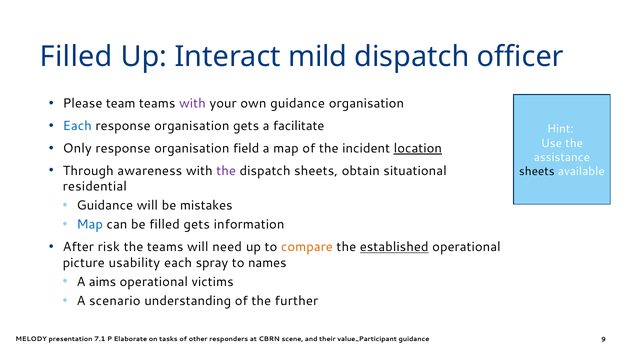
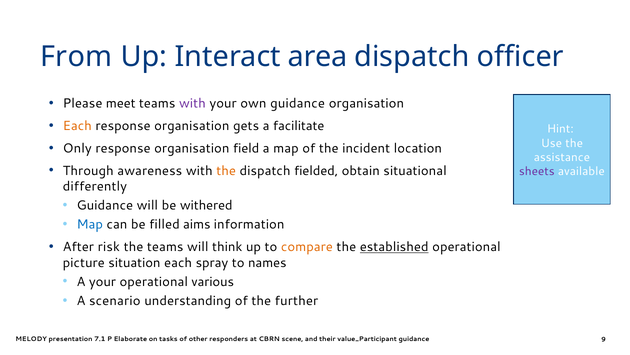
Filled: Filled -> From (76, 57)
mild: mild -> area (318, 57)
team: team -> meet (121, 103)
Each colour: blue -> orange (77, 126)
location underline: present -> none (418, 148)
the colour: purple -> orange (226, 170)
dispatch sheets: sheets -> fielded (316, 170)
sheets colour: black -> purple (537, 171)
residential: residential -> differently (95, 186)
mistakes: mistakes -> withered (206, 205)
filled gets: gets -> aims (197, 224)
need: need -> think (227, 247)
usability: usability -> situation (134, 262)
A aims: aims -> your (102, 281)
victims: victims -> various (213, 281)
